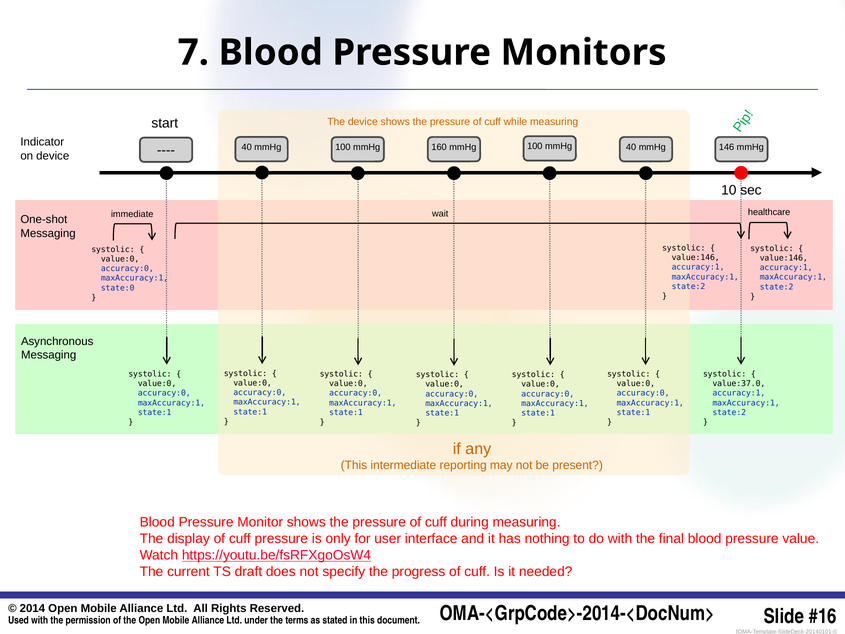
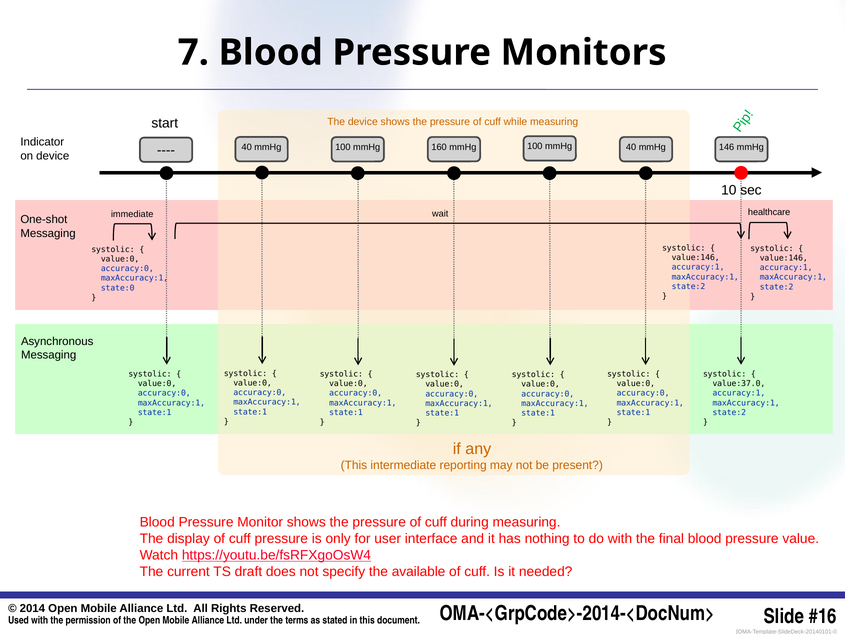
progress: progress -> available (419, 572)
